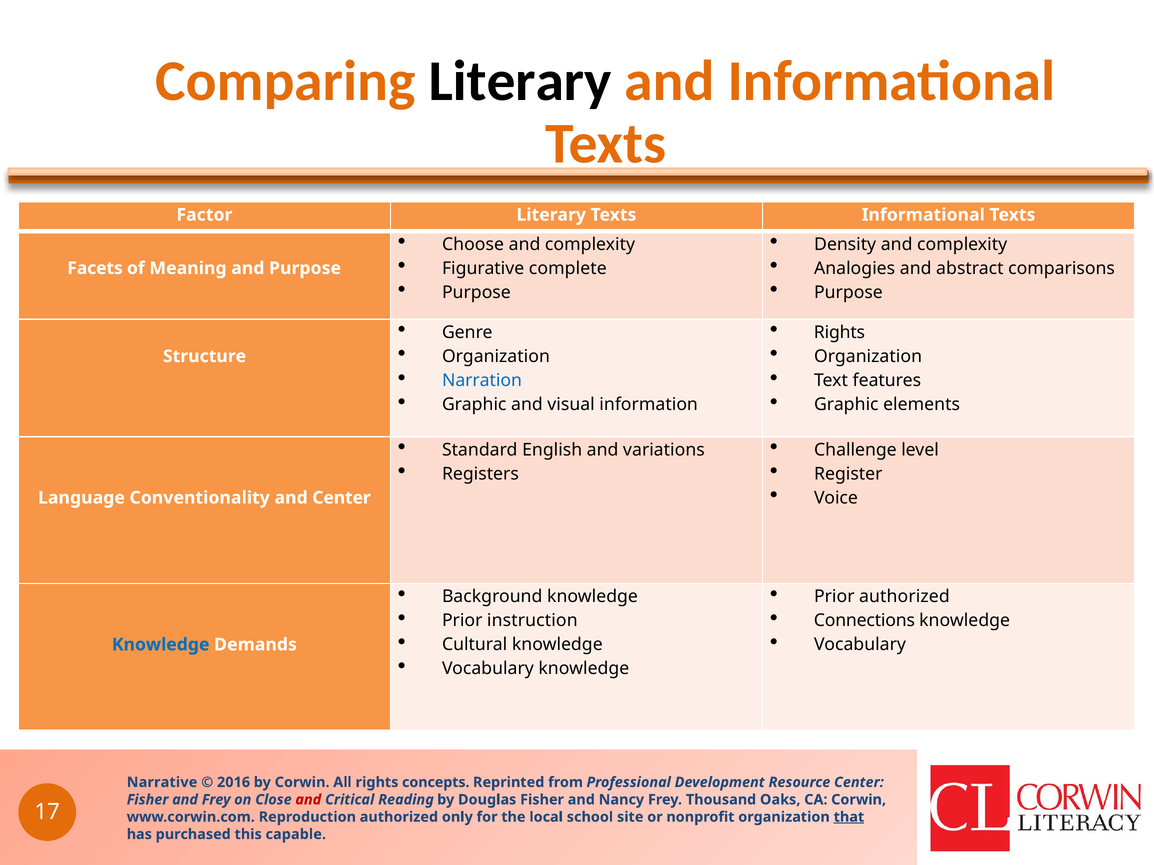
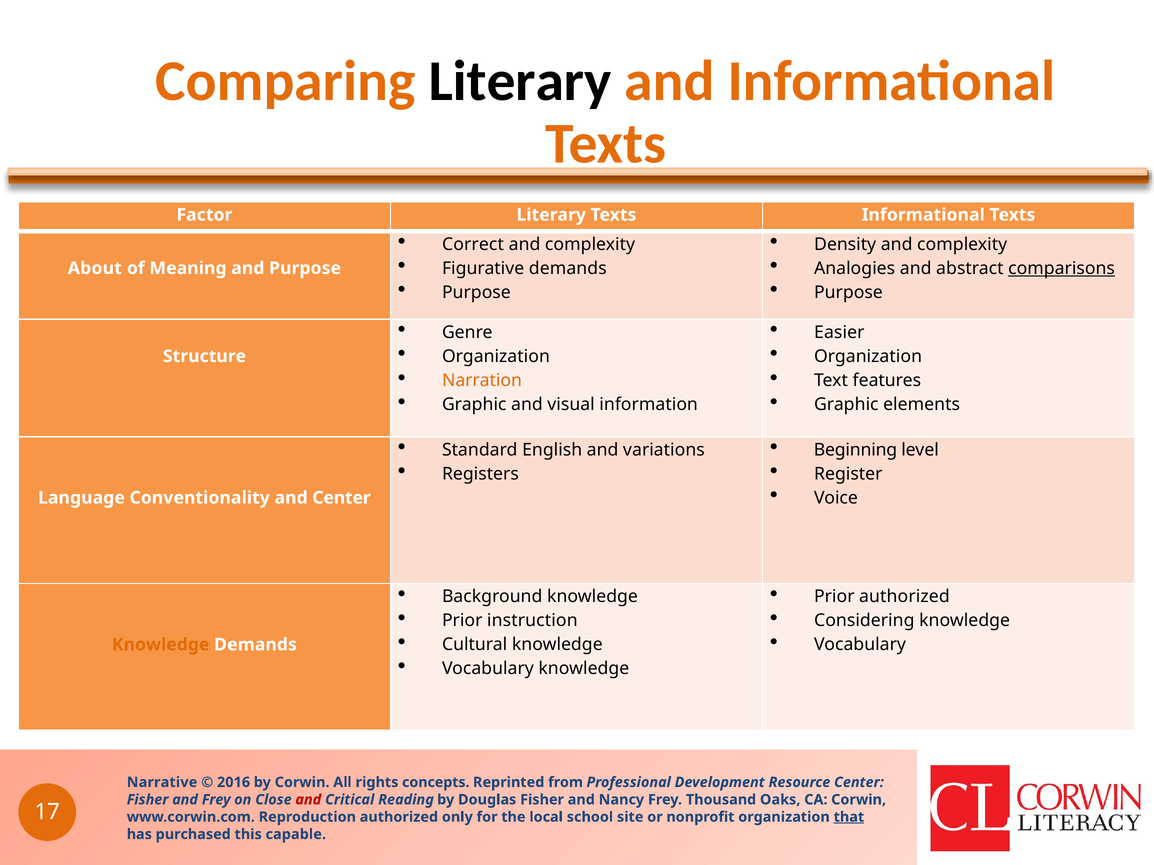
Choose: Choose -> Correct (473, 244)
Figurative complete: complete -> demands (568, 268)
comparisons underline: none -> present (1062, 268)
Facets: Facets -> About (95, 268)
Rights: Rights -> Easier (839, 332)
Narration colour: blue -> orange (482, 381)
Challenge: Challenge -> Beginning (855, 450)
Connections: Connections -> Considering (864, 621)
Knowledge colour: blue -> orange (161, 645)
